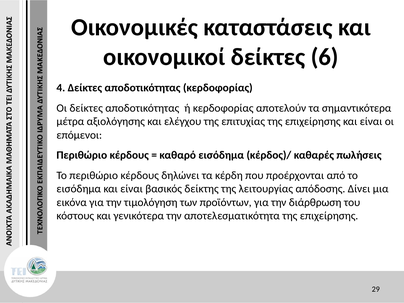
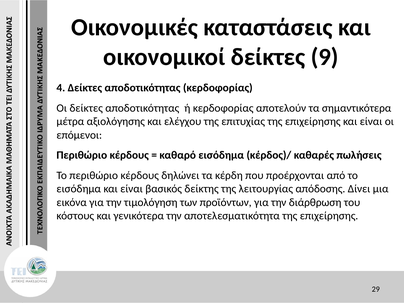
6: 6 -> 9 (325, 57)
